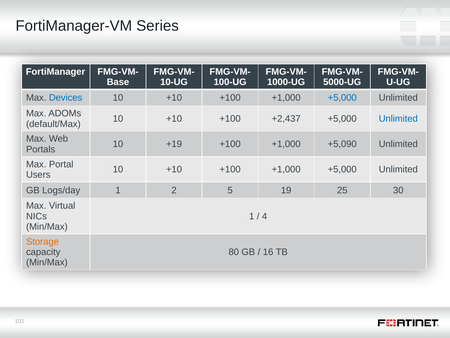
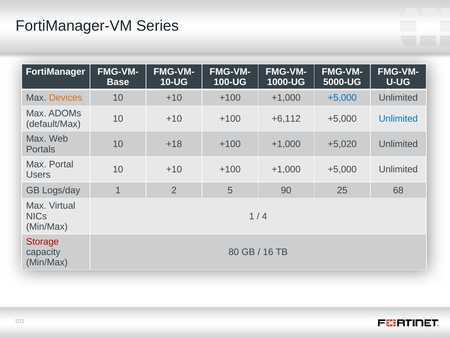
Devices colour: blue -> orange (66, 98)
+2,437: +2,437 -> +6,112 (286, 119)
+19: +19 -> +18 (174, 144)
+5,090: +5,090 -> +5,020 (342, 144)
19: 19 -> 90 (286, 190)
30: 30 -> 68 (398, 190)
Storage colour: orange -> red (42, 241)
